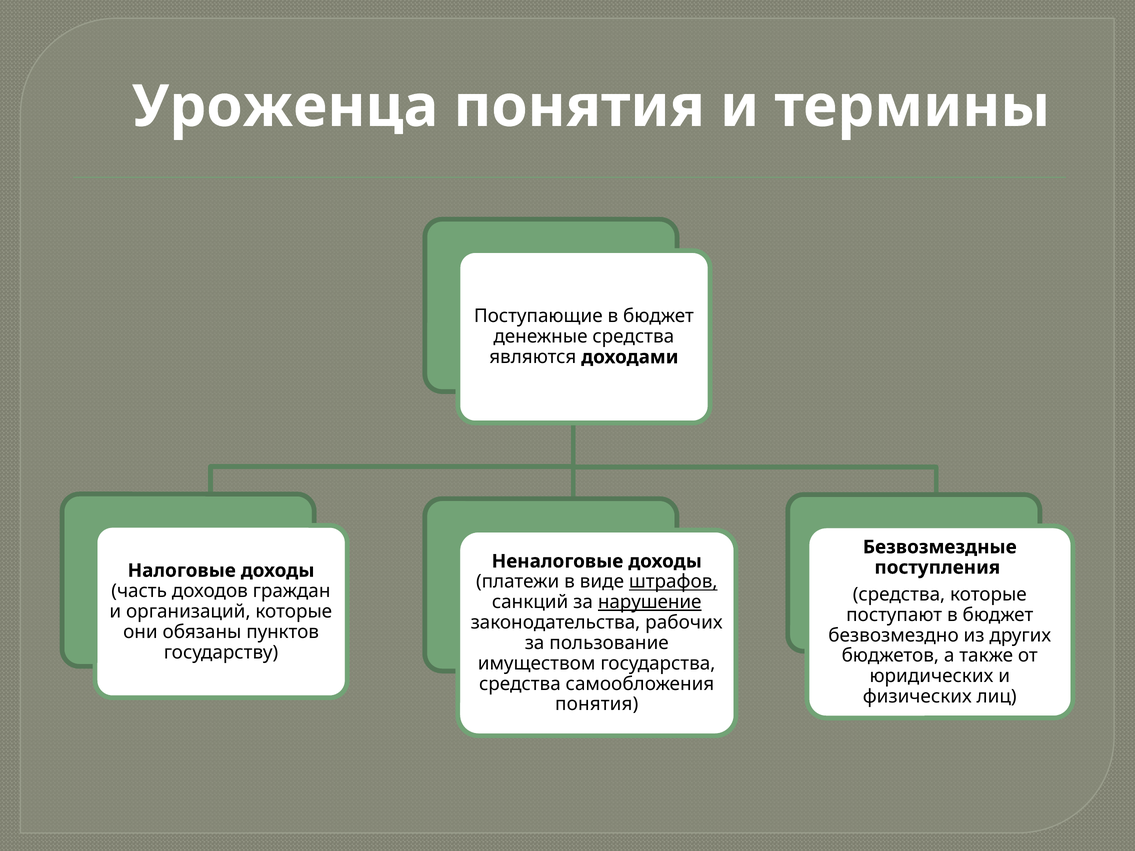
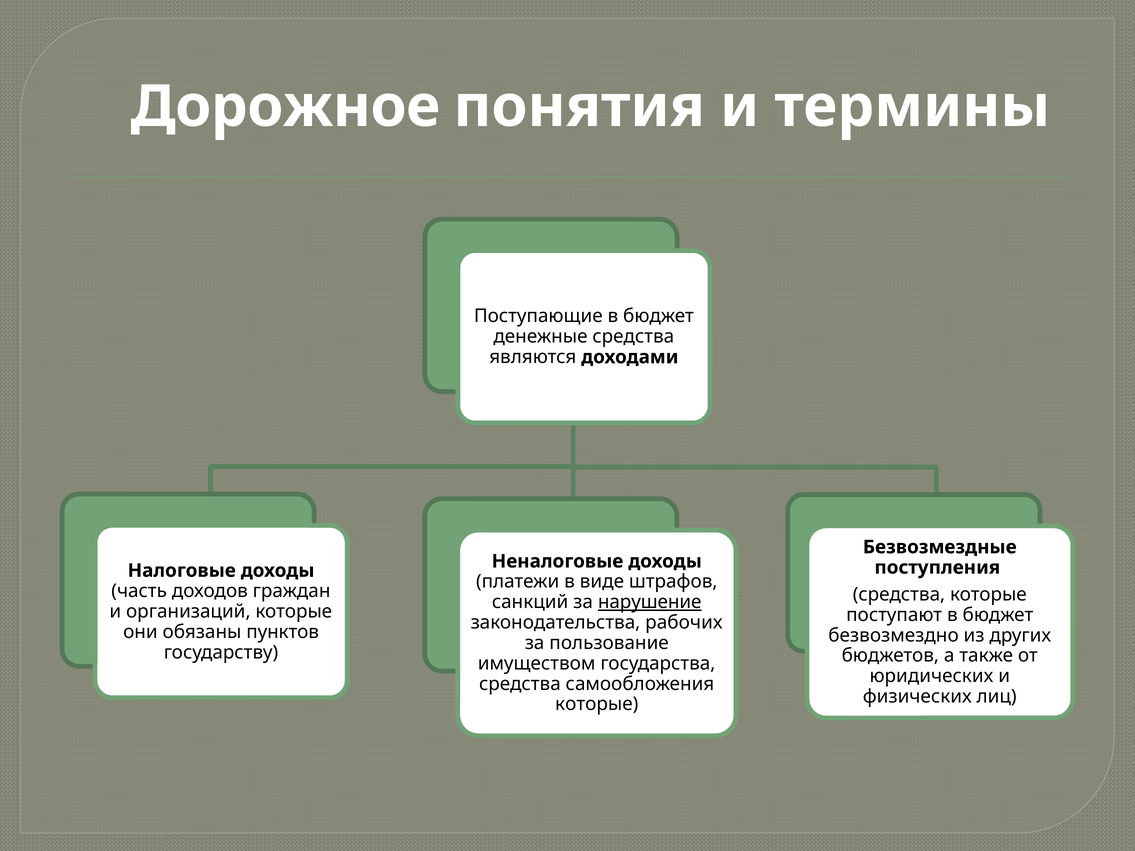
Уроженца: Уроженца -> Дорожное (285, 107)
штрафов underline: present -> none (673, 582)
понятия: понятия -> которые (597, 704)
